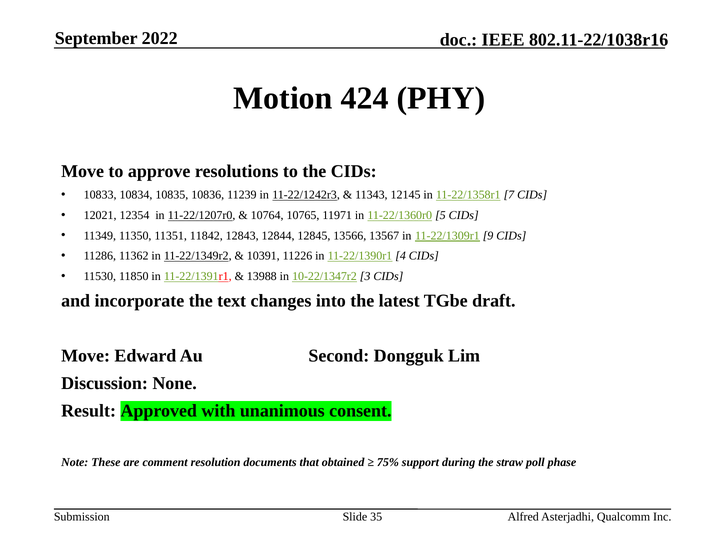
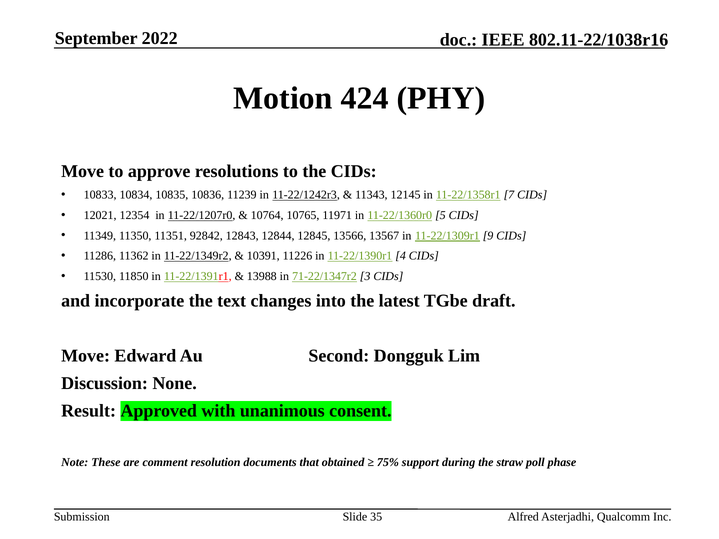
11842: 11842 -> 92842 (206, 236)
10-22/1347r2: 10-22/1347r2 -> 71-22/1347r2 (324, 277)
